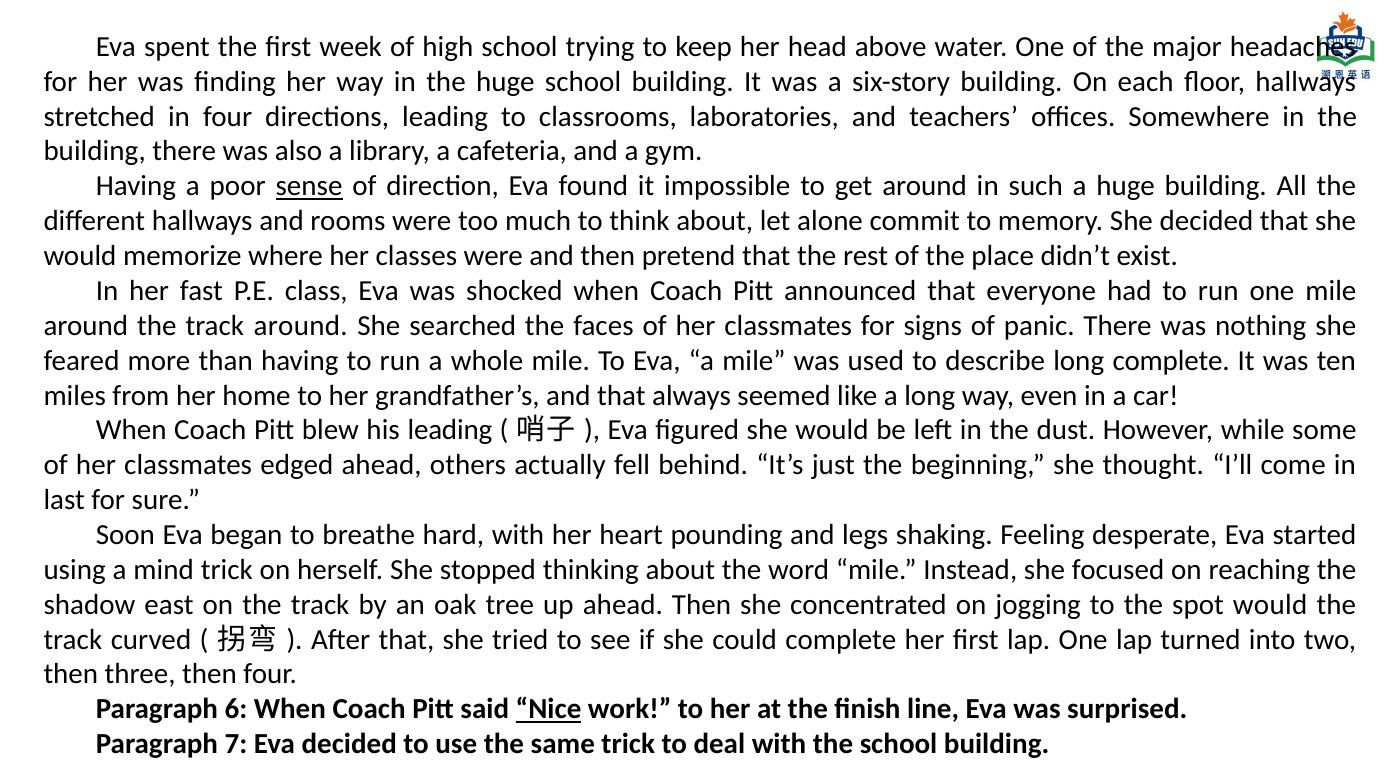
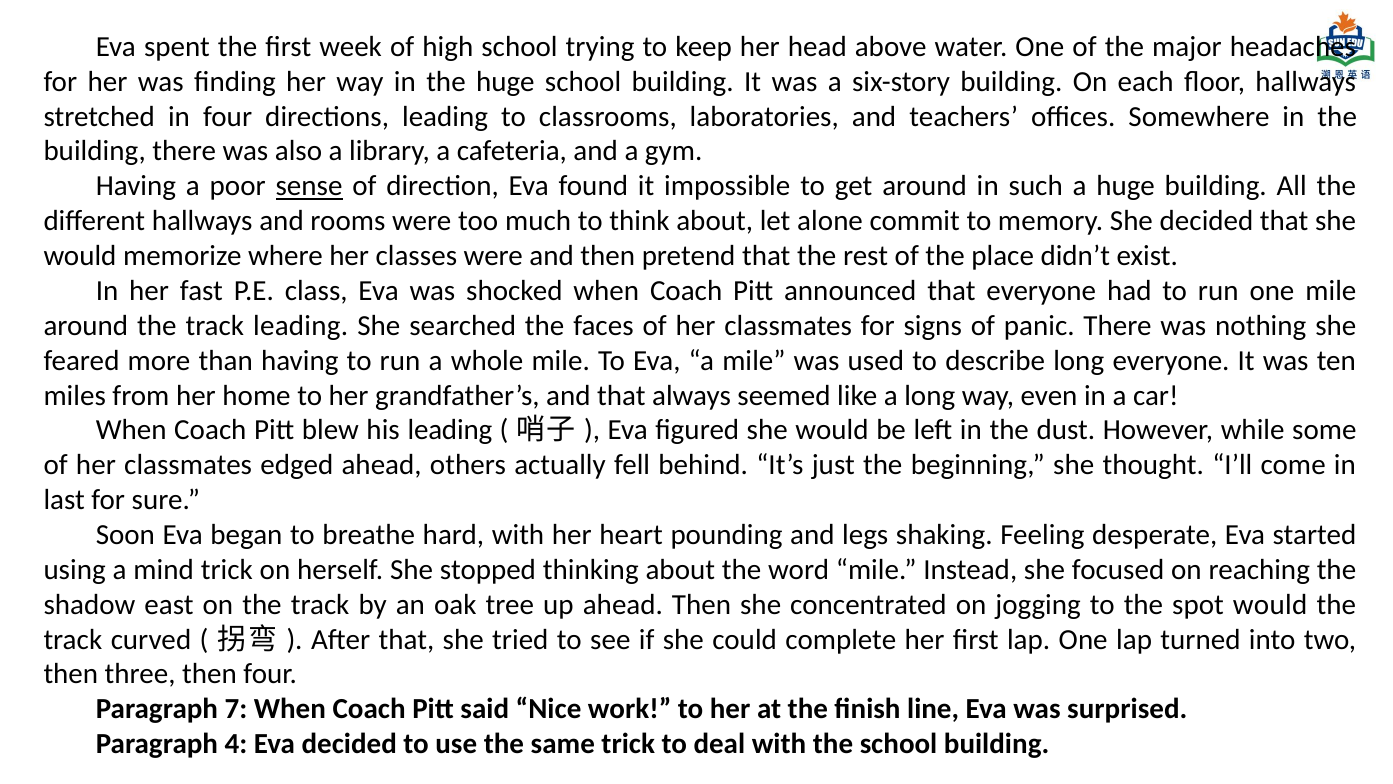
track around: around -> leading (301, 326)
long complete: complete -> everyone (1171, 360)
6: 6 -> 7 (236, 709)
Nice underline: present -> none (549, 709)
7: 7 -> 4 (236, 744)
